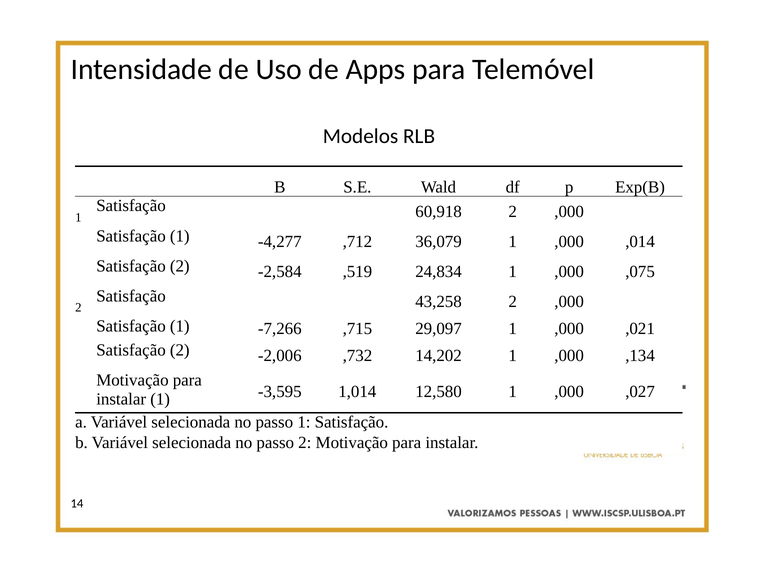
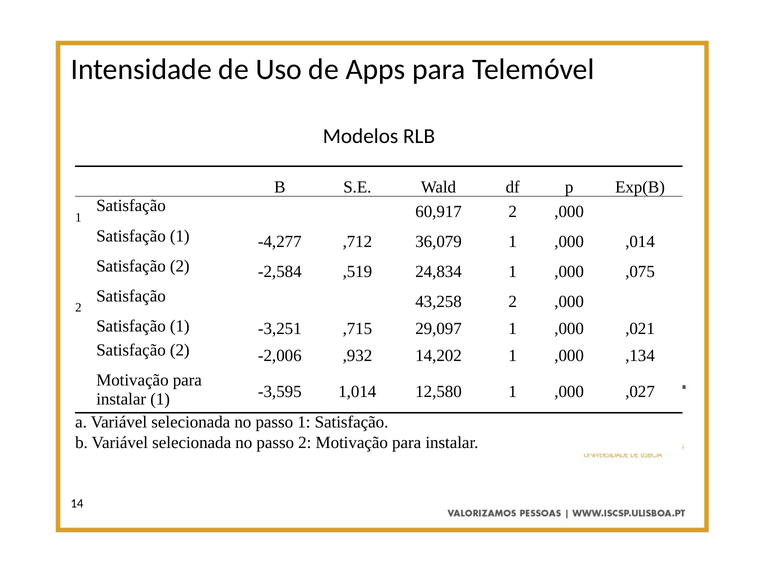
60,918: 60,918 -> 60,917 (439, 211)
-7,266: -7,266 -> -3,251 (280, 329)
,732: ,732 -> ,932 (357, 356)
